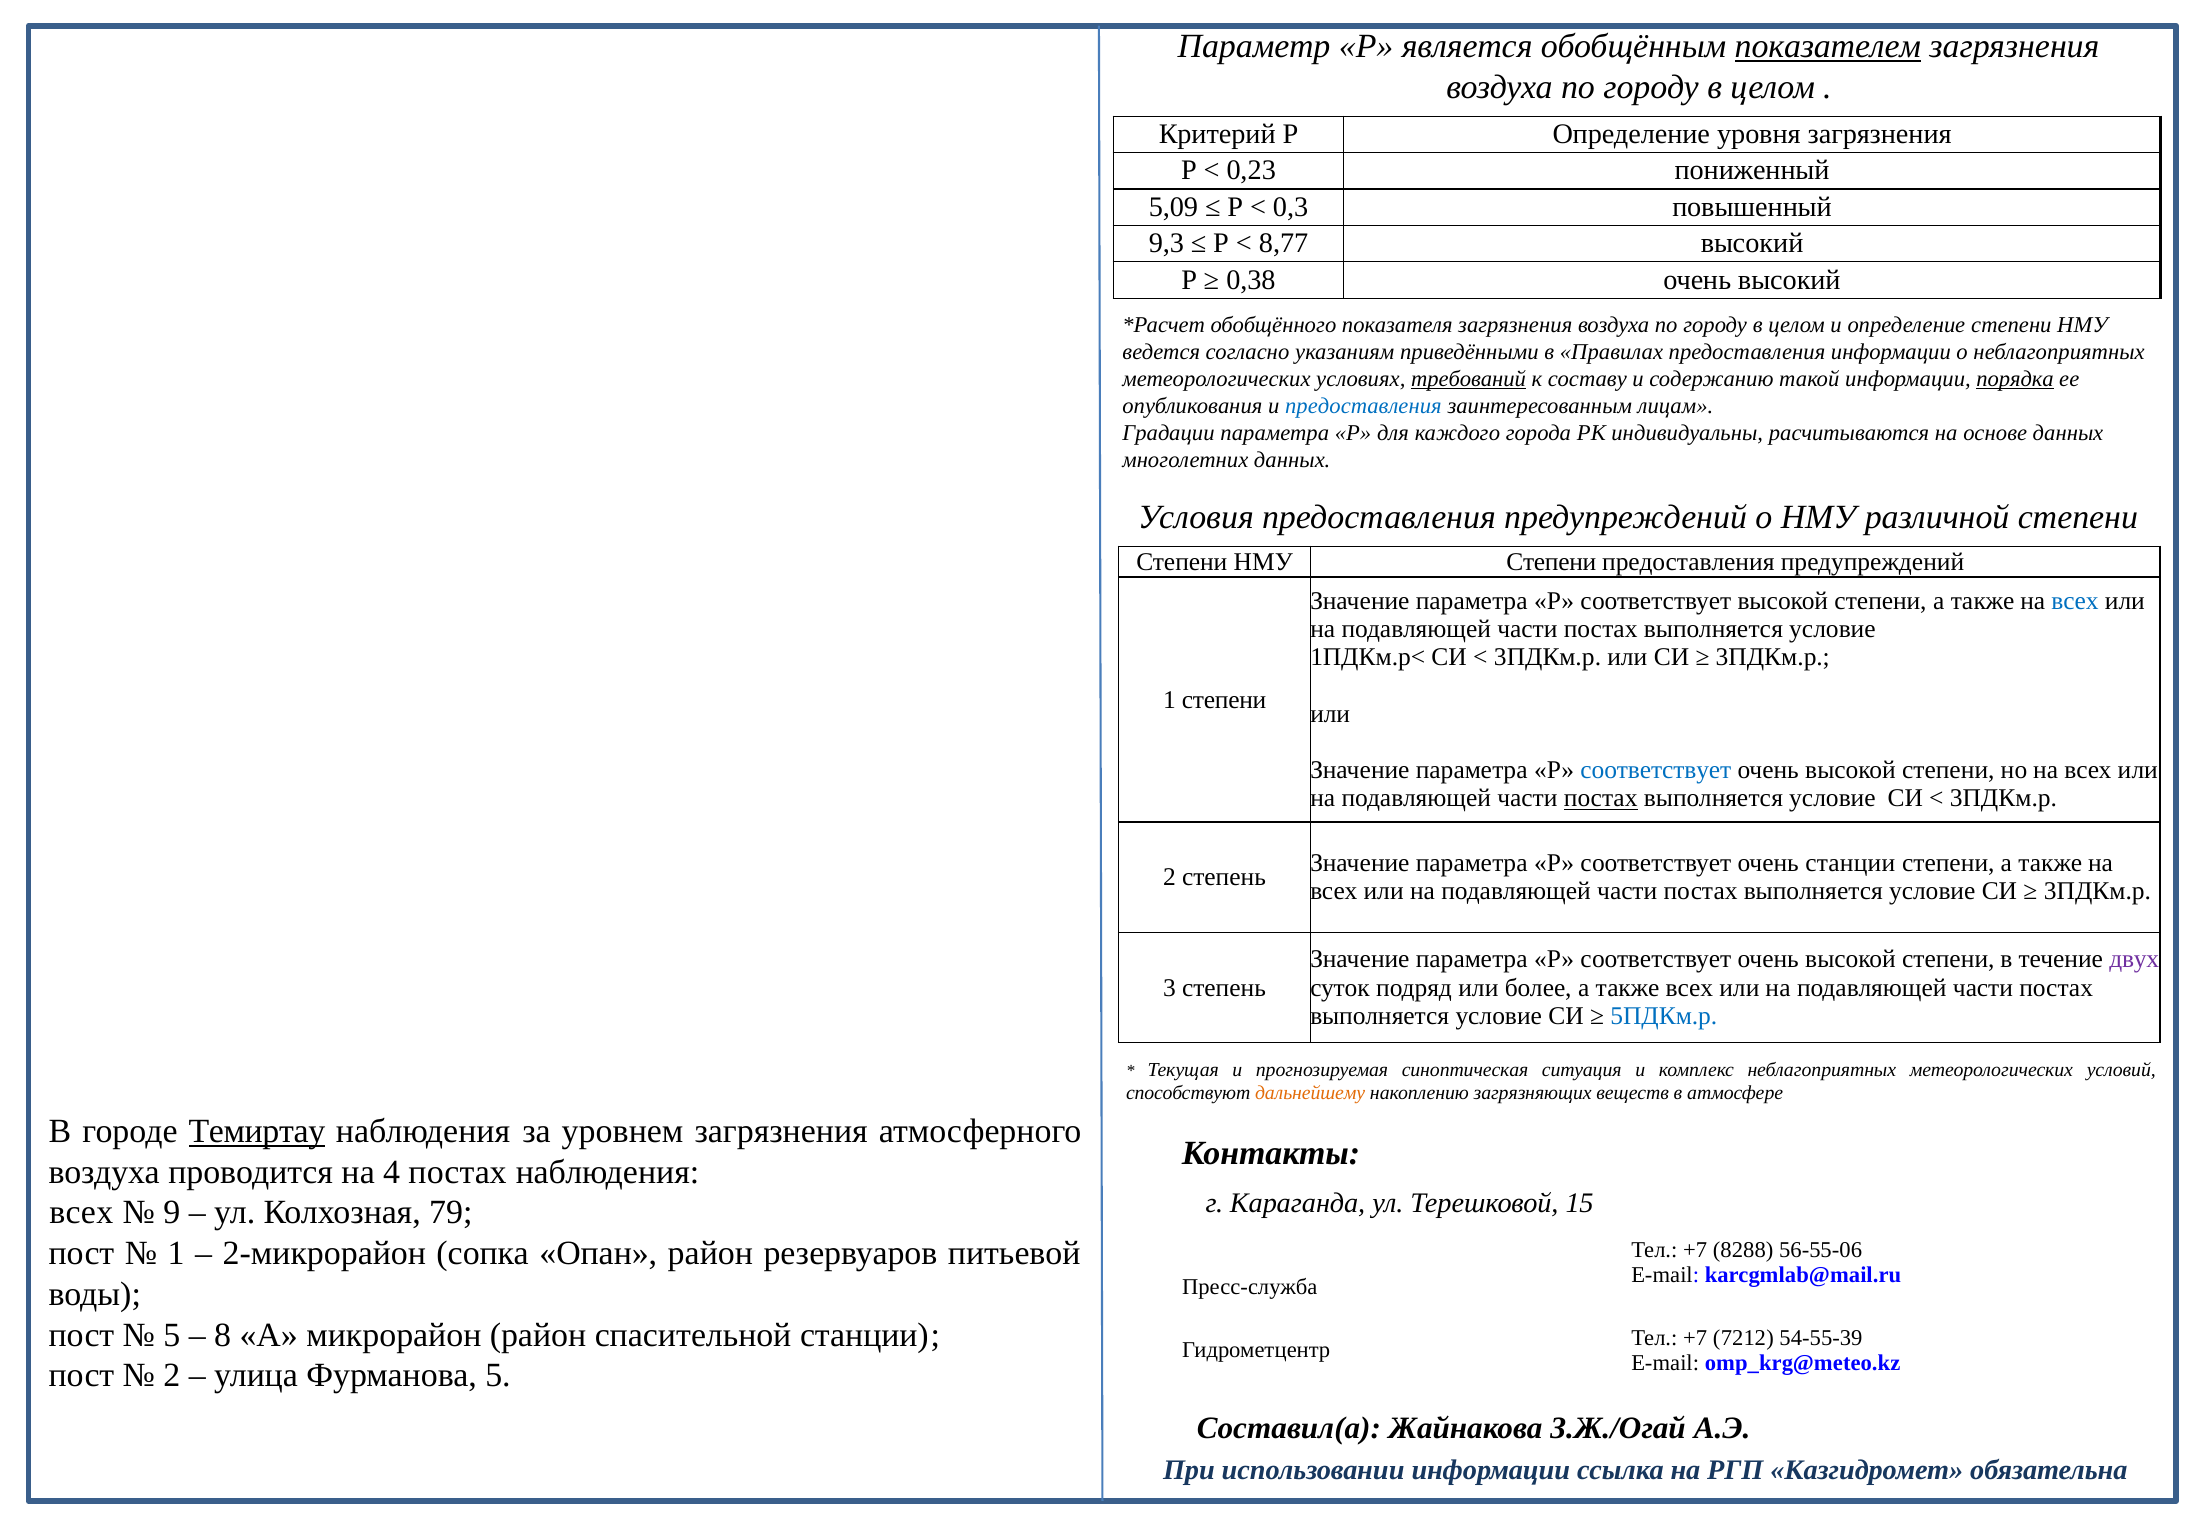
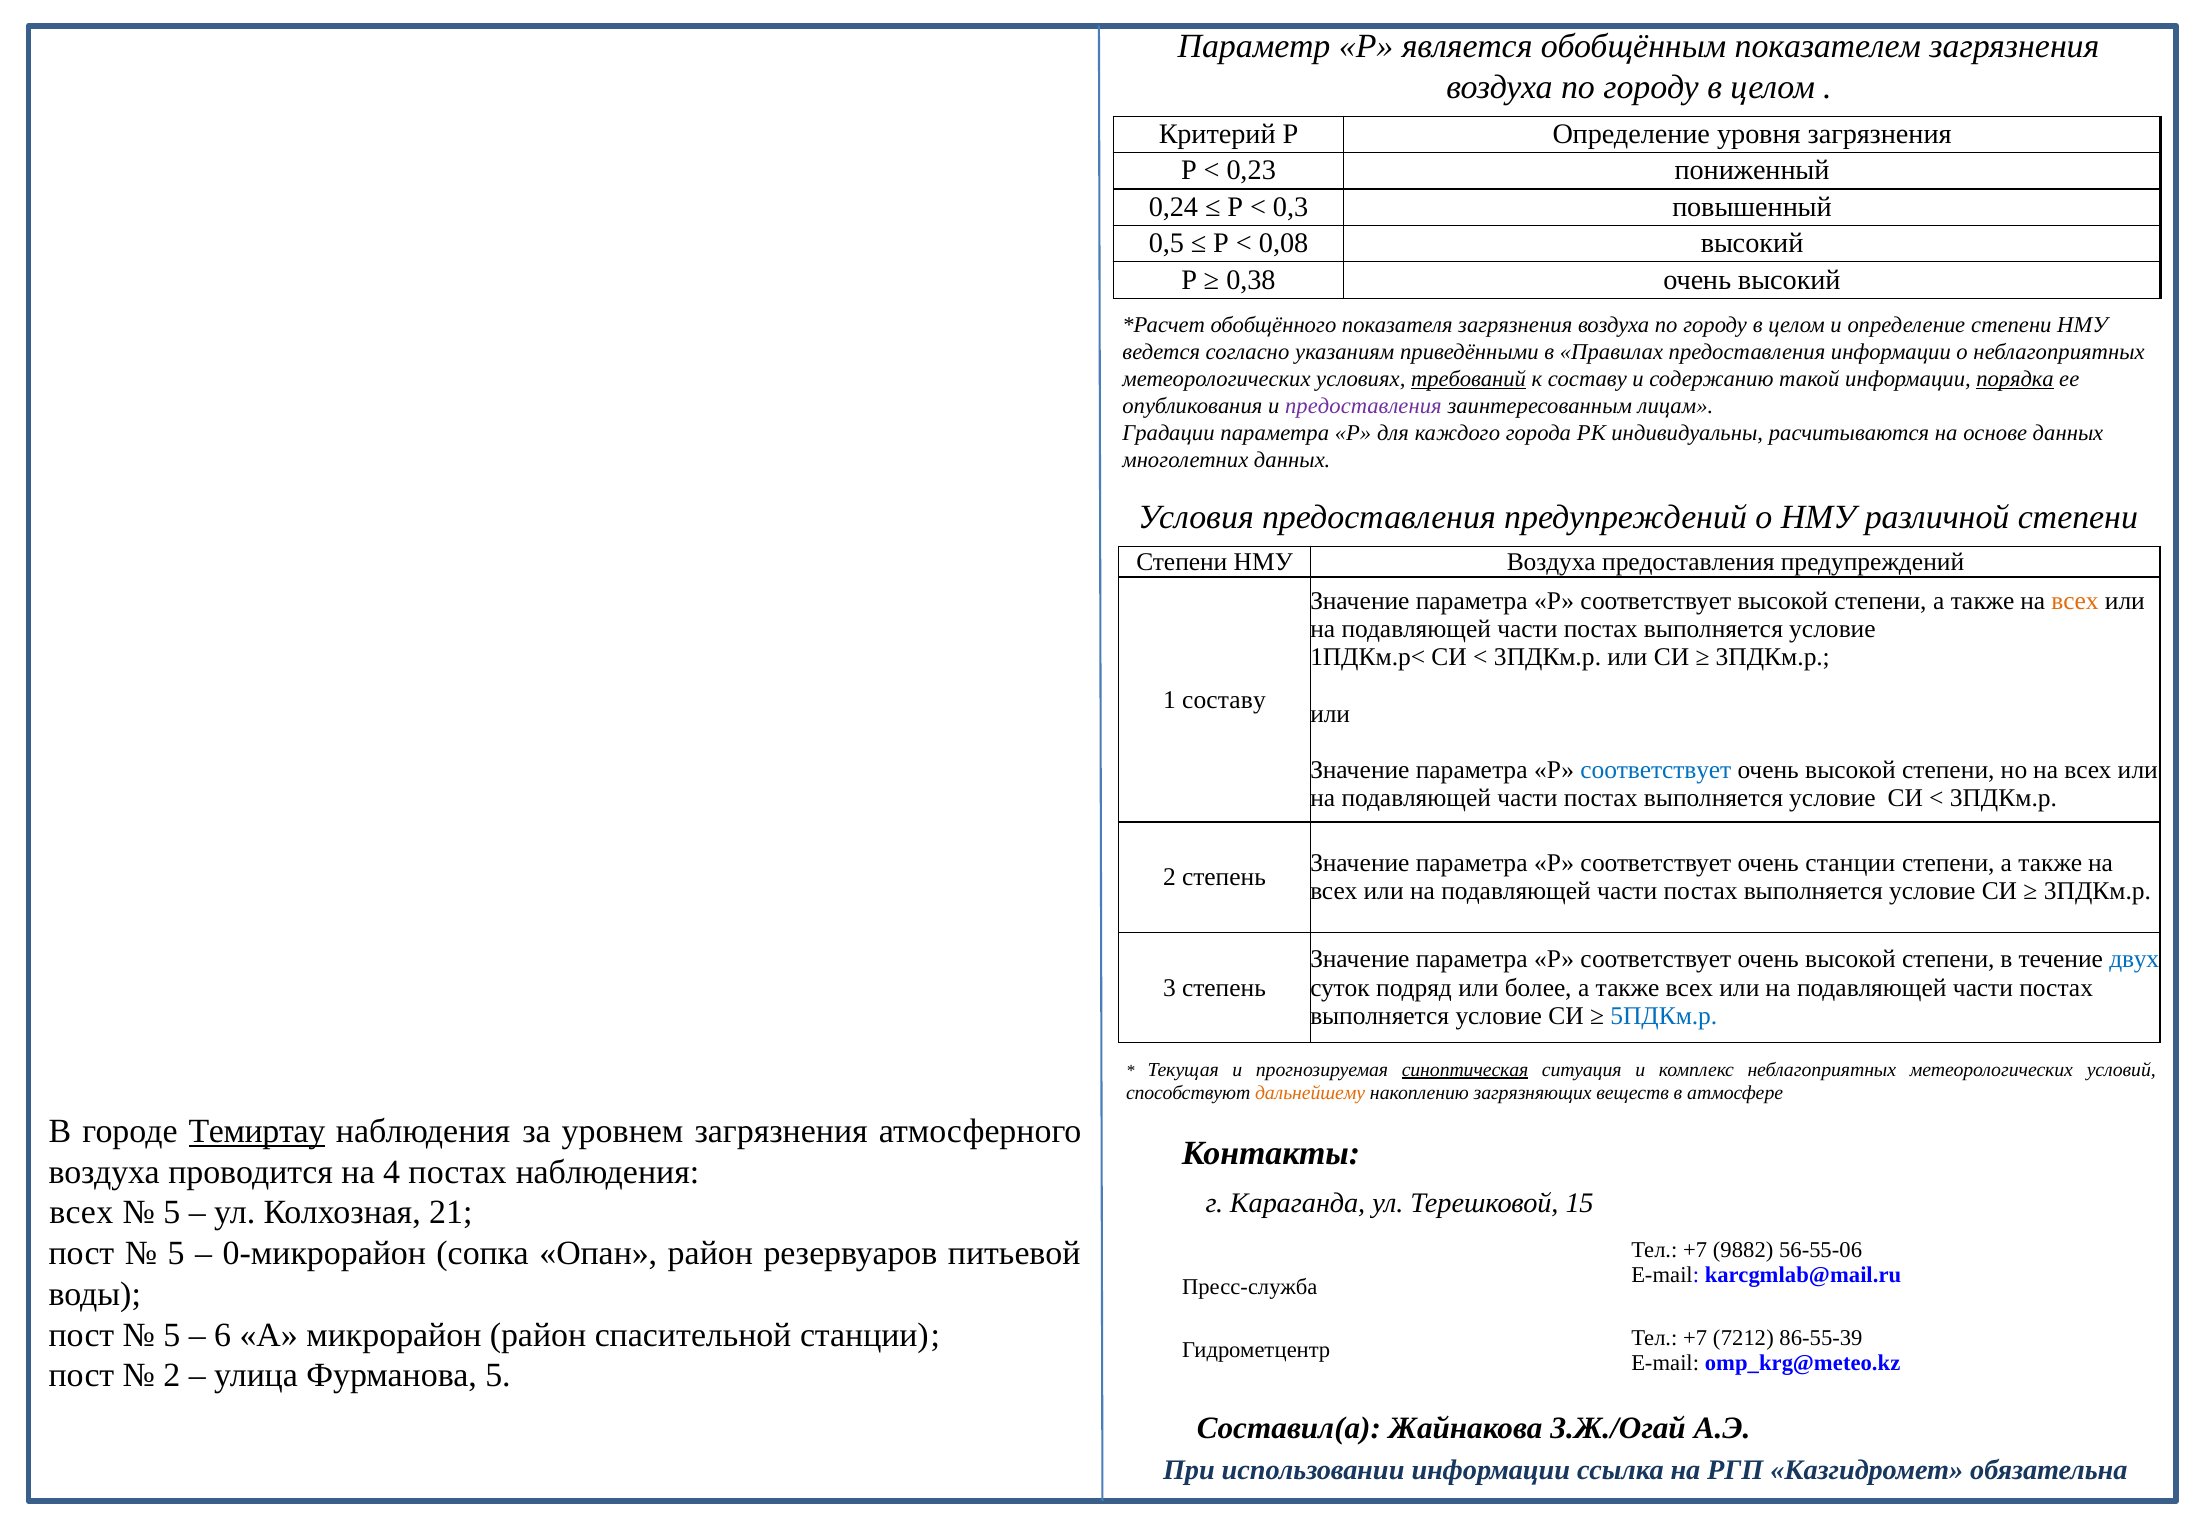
показателем underline: present -> none (1828, 46)
5,09: 5,09 -> 0,24 (1173, 207)
9,3: 9,3 -> 0,5 (1166, 243)
8,77: 8,77 -> 0,08 (1284, 243)
предоставления colour: blue -> purple (1363, 406)
НМУ Степени: Степени -> Воздуха (1551, 562)
всех colour: blue -> orange (2075, 601)
1 степени: степени -> составу (1224, 699)
постах underline: present -> none (1601, 798)
двух colour: purple -> blue (2134, 959)
синоптическая underline: none -> present (1465, 1069)
9: 9 -> 5 (172, 1212)
79: 79 -> 21 (451, 1212)
1: 1 -> 5 (176, 1253)
2-микрорайон: 2-микрорайон -> 0-микрорайон (324, 1253)
8288: 8288 -> 9882 (1743, 1249)
8: 8 -> 6 (223, 1334)
54-55-39: 54-55-39 -> 86-55-39 (1821, 1337)
